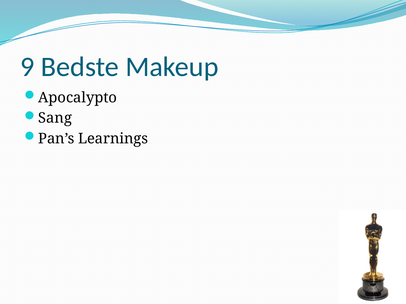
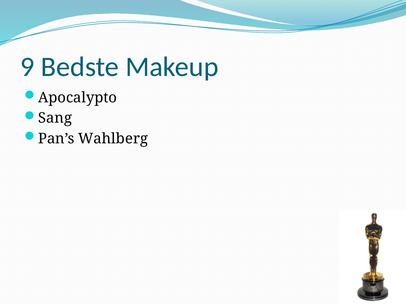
Learnings: Learnings -> Wahlberg (113, 139)
